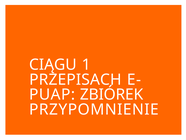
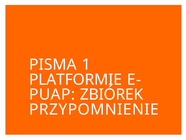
CIĄGU: CIĄGU -> PISMA (53, 64)
PRZEPISACH: PRZEPISACH -> PLATFORMIE (76, 79)
